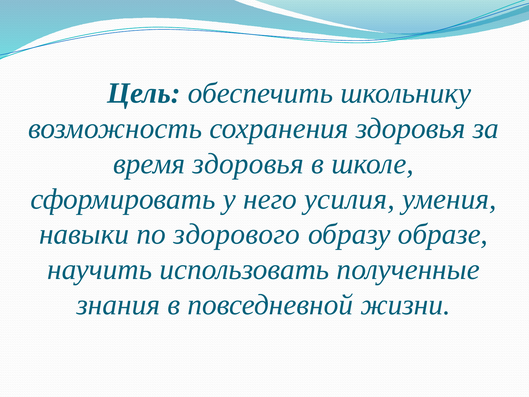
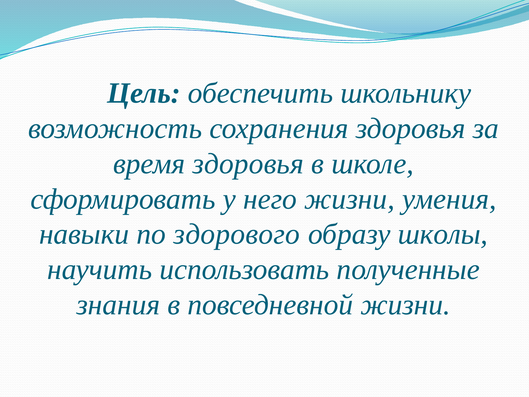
него усилия: усилия -> жизни (349, 199)
образе: образе -> школы (443, 234)
